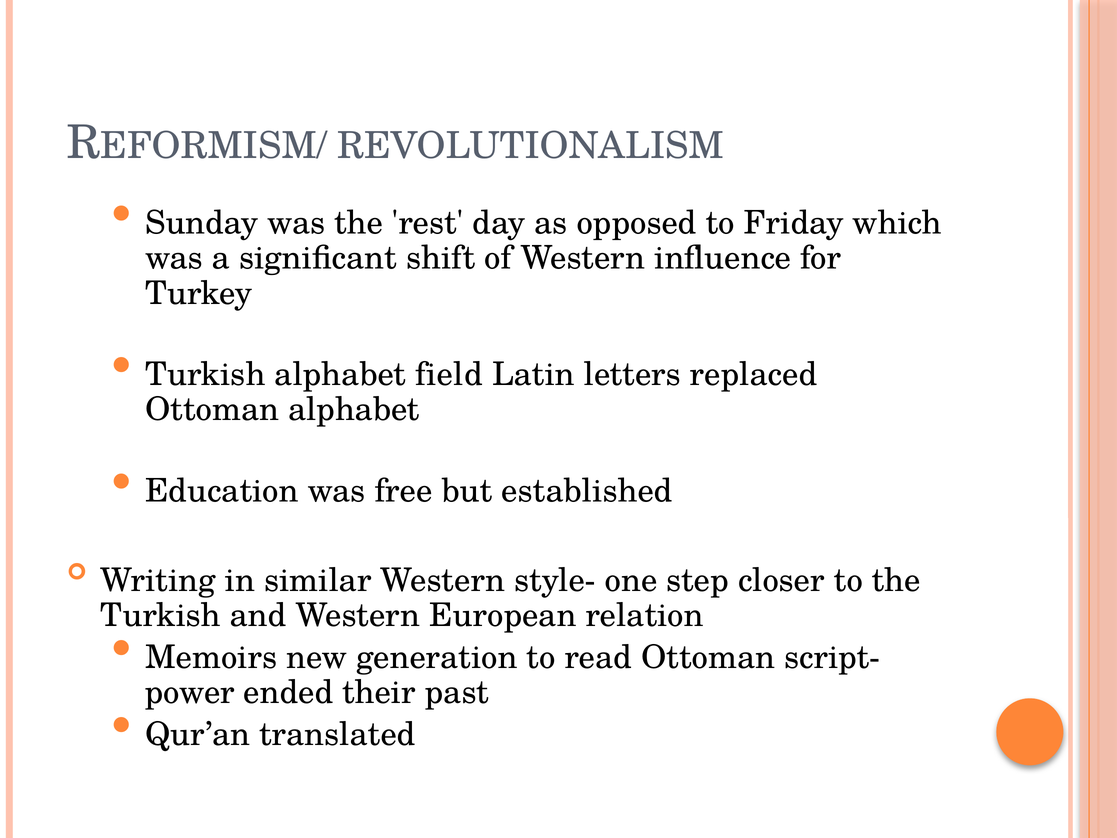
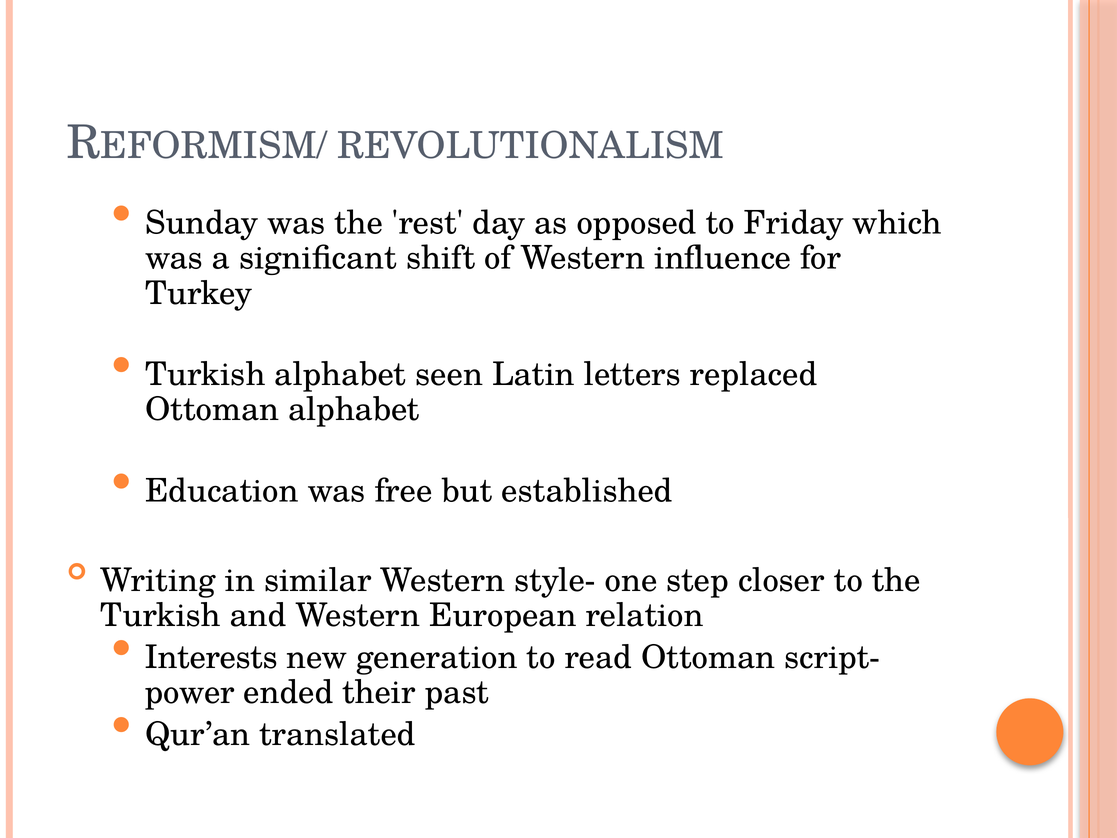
field: field -> seen (449, 374)
Memoirs: Memoirs -> Interests (211, 657)
